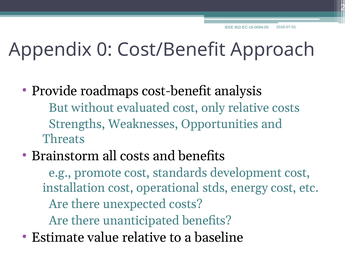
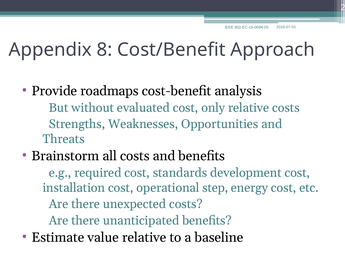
0: 0 -> 8 (104, 50)
promote: promote -> required (98, 173)
stds: stds -> step (215, 188)
